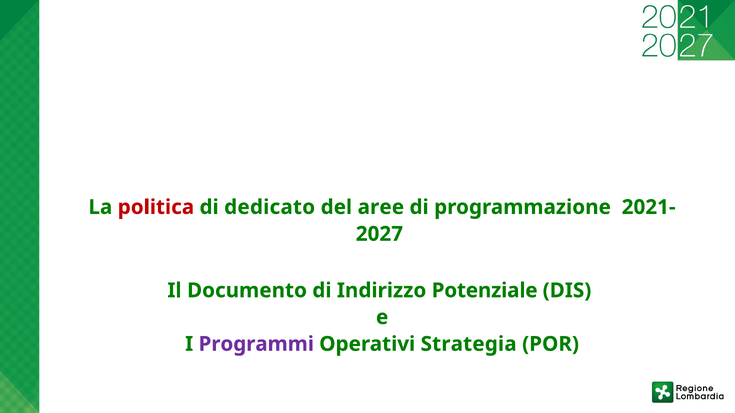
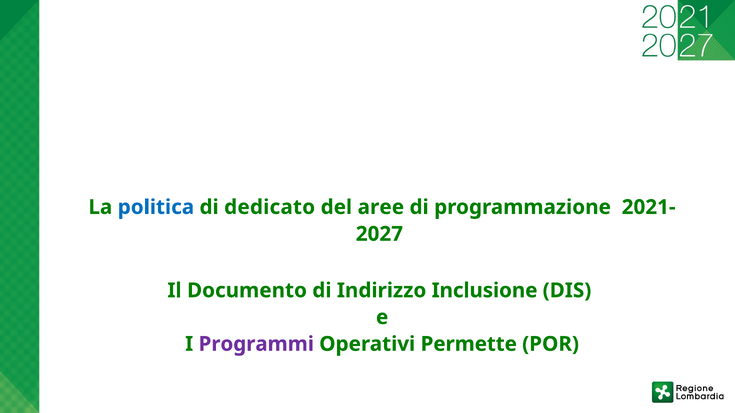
politica colour: red -> blue (156, 207)
Potenziale: Potenziale -> Inclusione (485, 291)
Strategia: Strategia -> Permette (469, 344)
